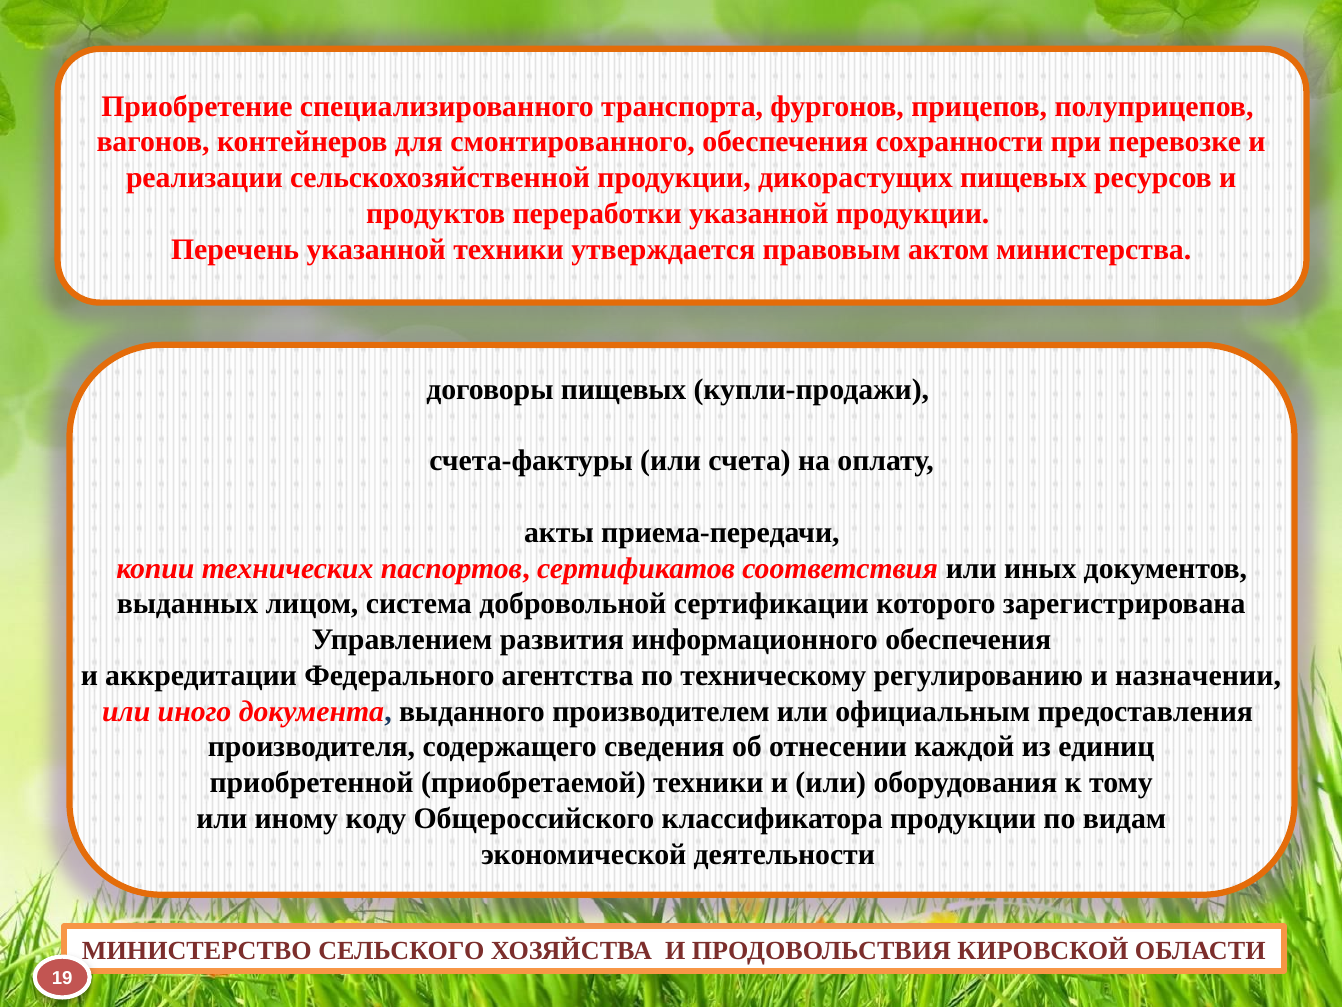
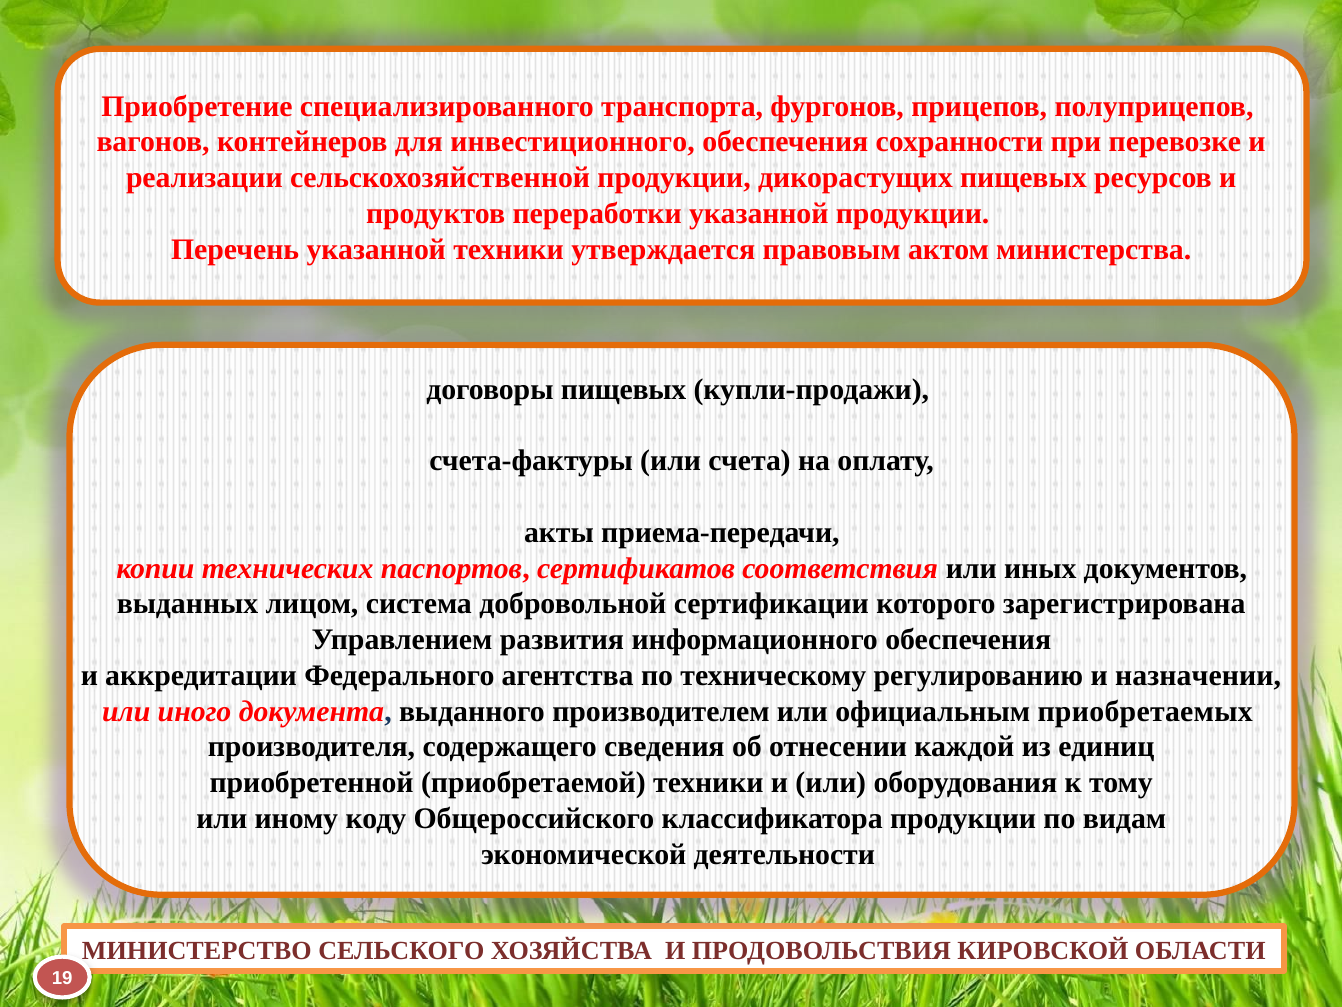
смонтированного: смонтированного -> инвестиционного (573, 142)
предоставления: предоставления -> приобретаемых (1145, 711)
